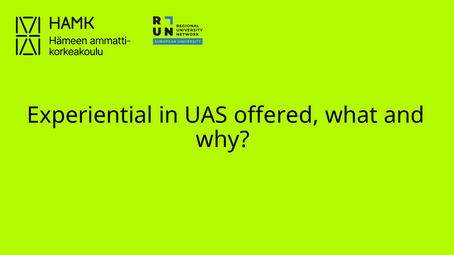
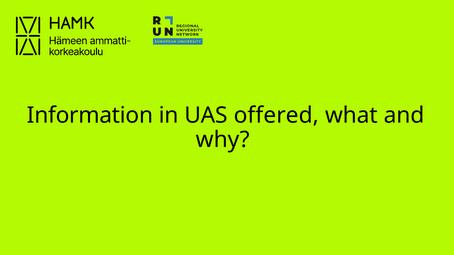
Experiential: Experiential -> Information (90, 115)
